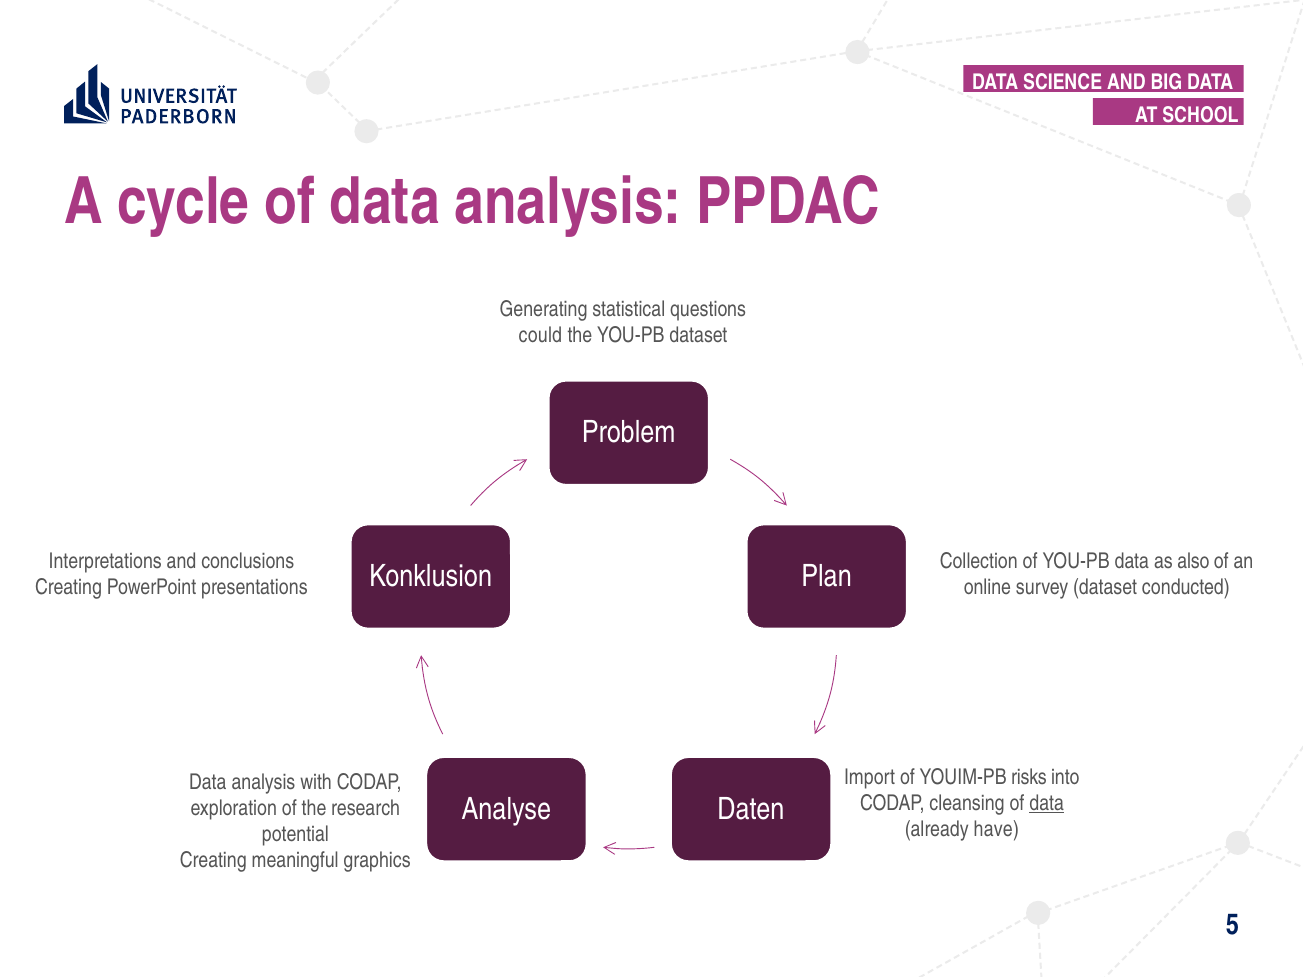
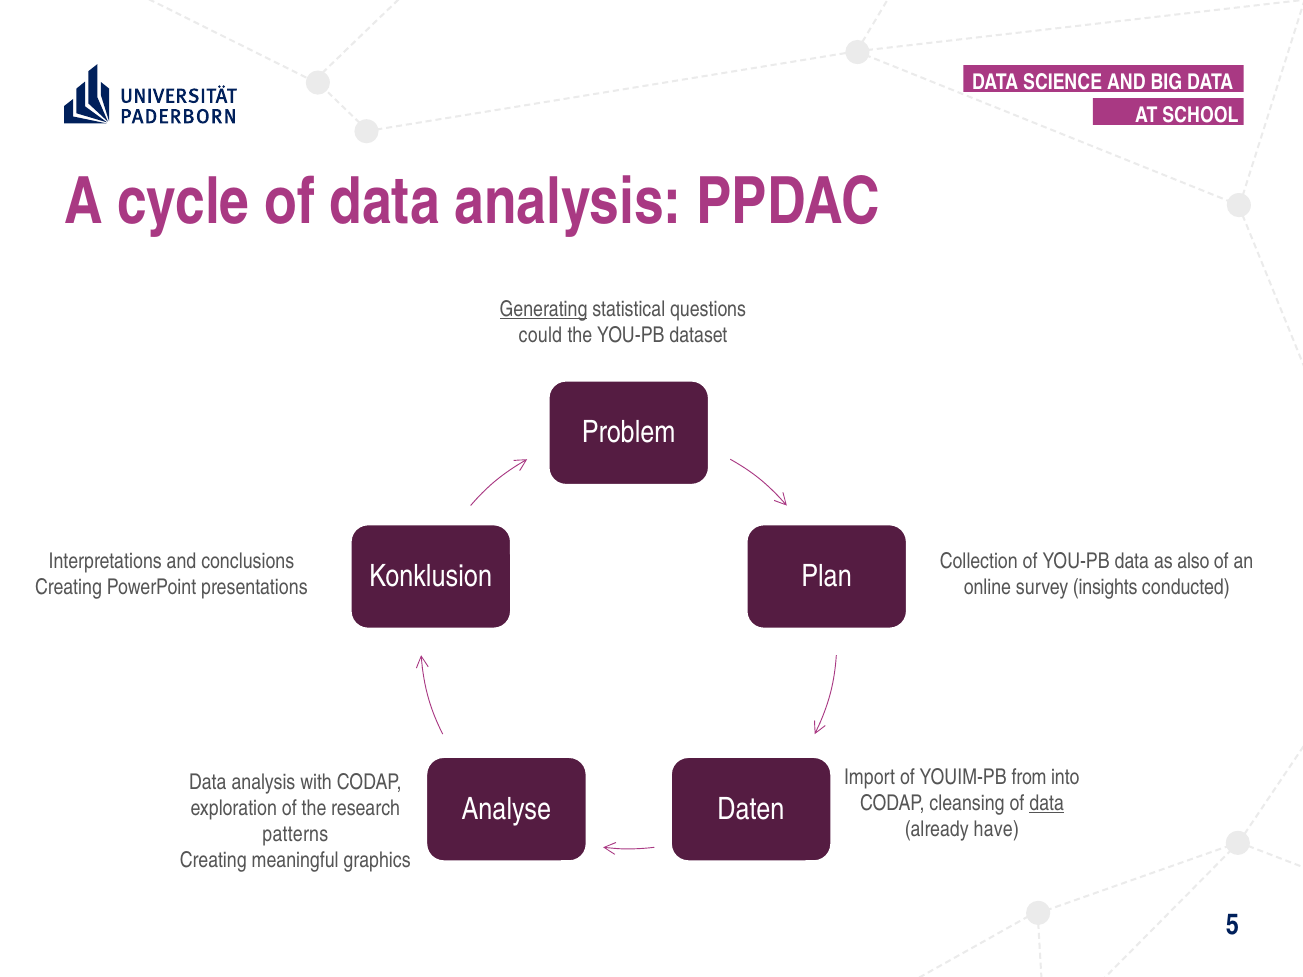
Generating underline: none -> present (544, 309)
survey dataset: dataset -> insights (1105, 587)
risks: risks -> from (1029, 778)
potential: potential -> patterns (295, 835)
